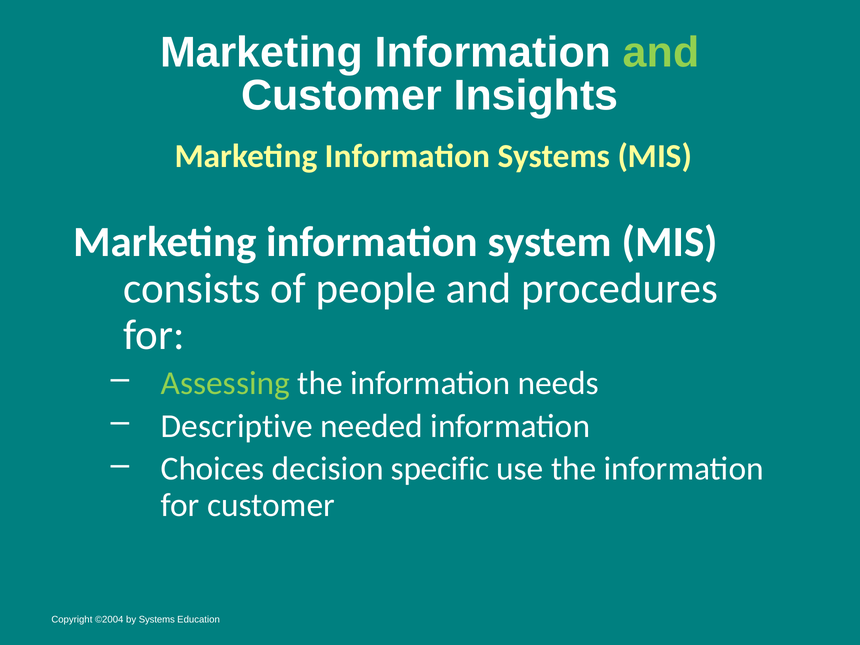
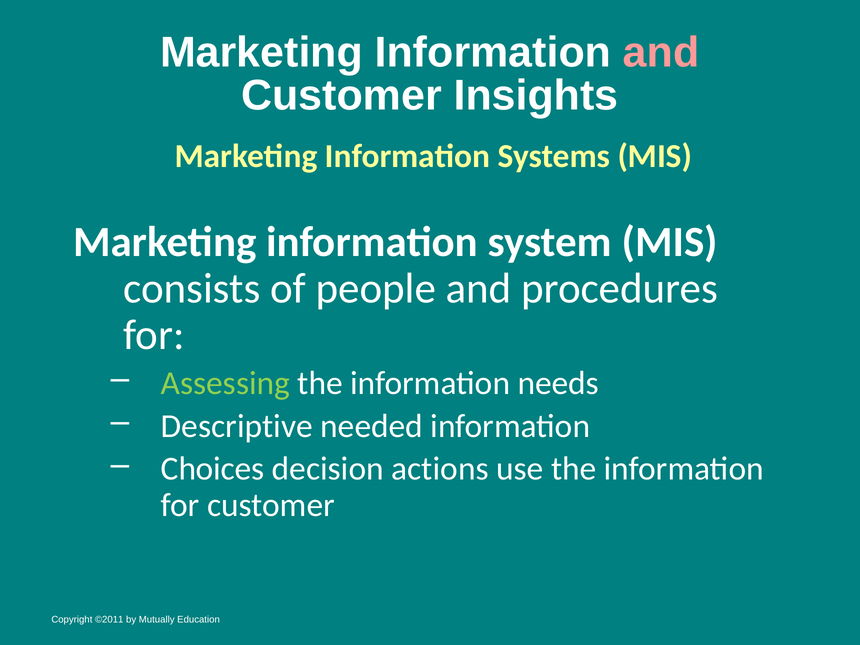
and colour: light green -> pink (661, 52)
specific: specific -> actions (440, 469)
©2004: ©2004 -> ©2011 (109, 620)
by Systems: Systems -> Mutually (157, 620)
